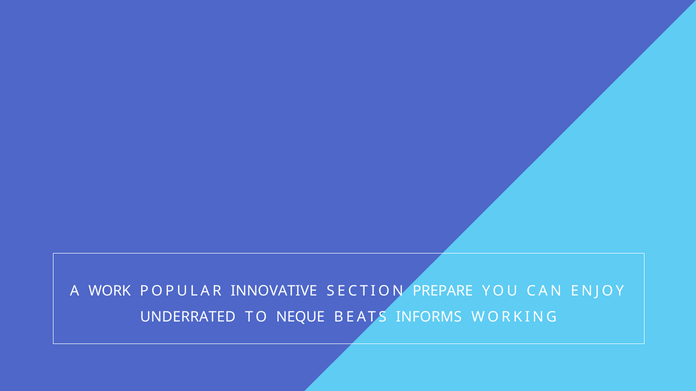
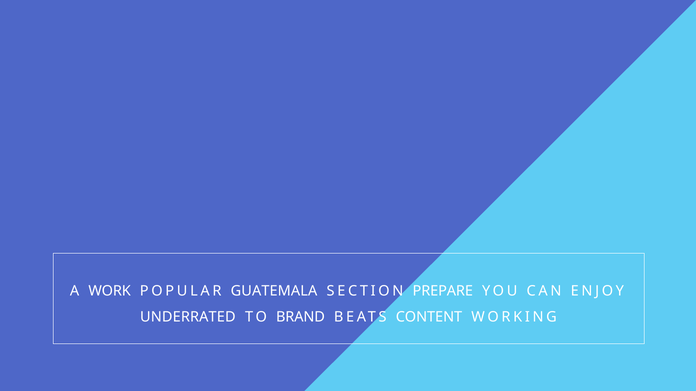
INNOVATIVE: INNOVATIVE -> GUATEMALA (274, 291)
NEQUE: NEQUE -> BRAND (300, 317)
INFORMS: INFORMS -> CONTENT (429, 317)
